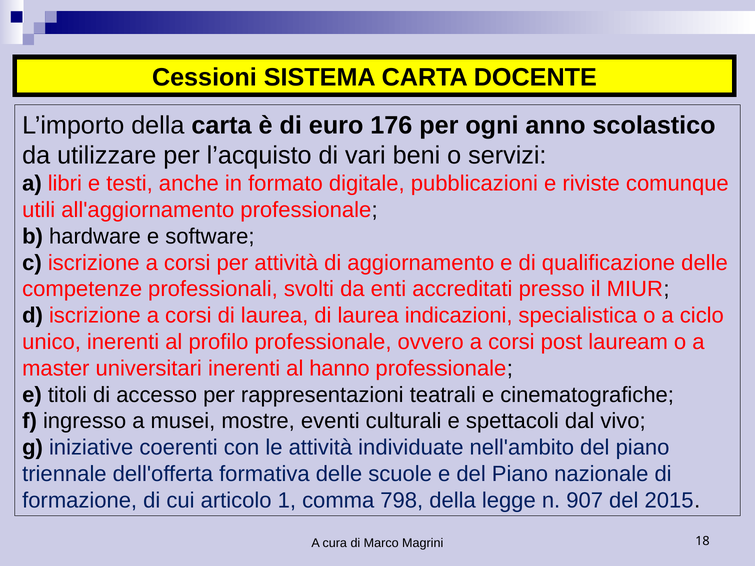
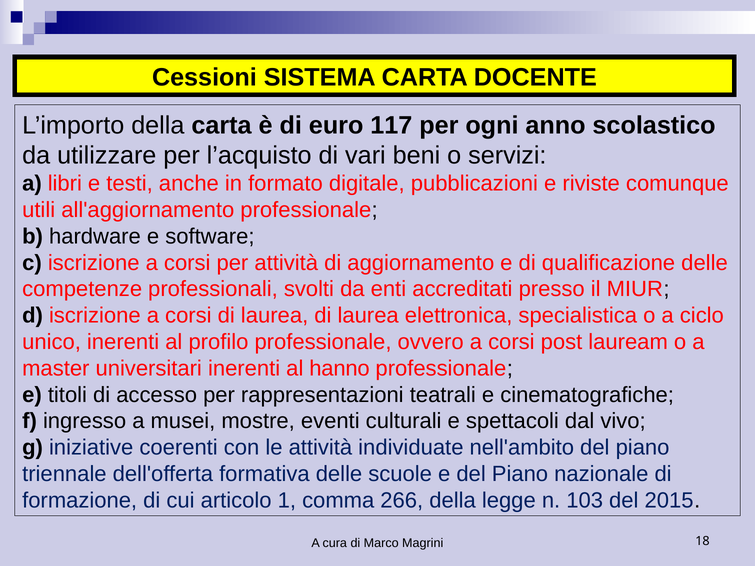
176: 176 -> 117 (391, 125)
indicazioni: indicazioni -> elettronica (459, 316)
798: 798 -> 266 (402, 501)
907: 907 -> 103 (585, 501)
